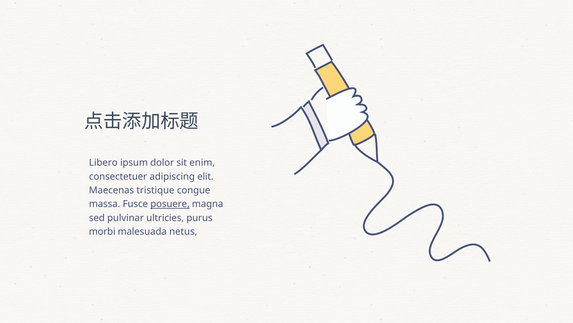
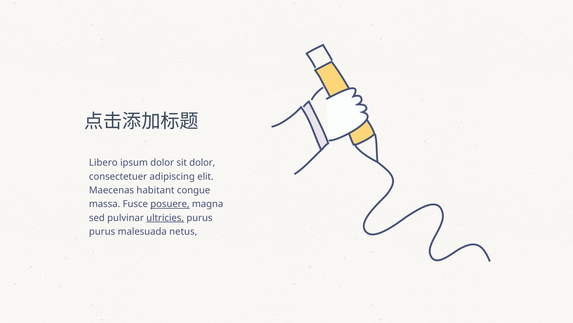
sit enim: enim -> dolor (202, 162)
tristique: tristique -> habitant (155, 190)
ultricies underline: none -> present (165, 217)
morbi: morbi -> purus (102, 231)
